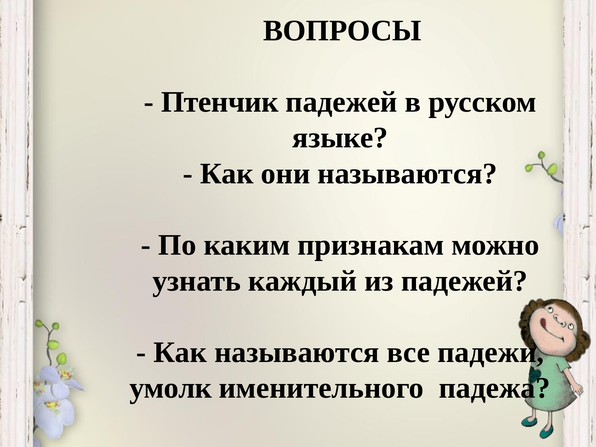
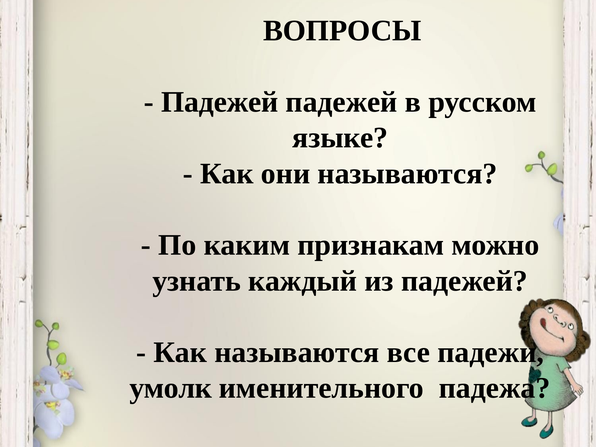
Птенчик: Птенчик -> Падежей (220, 102)
